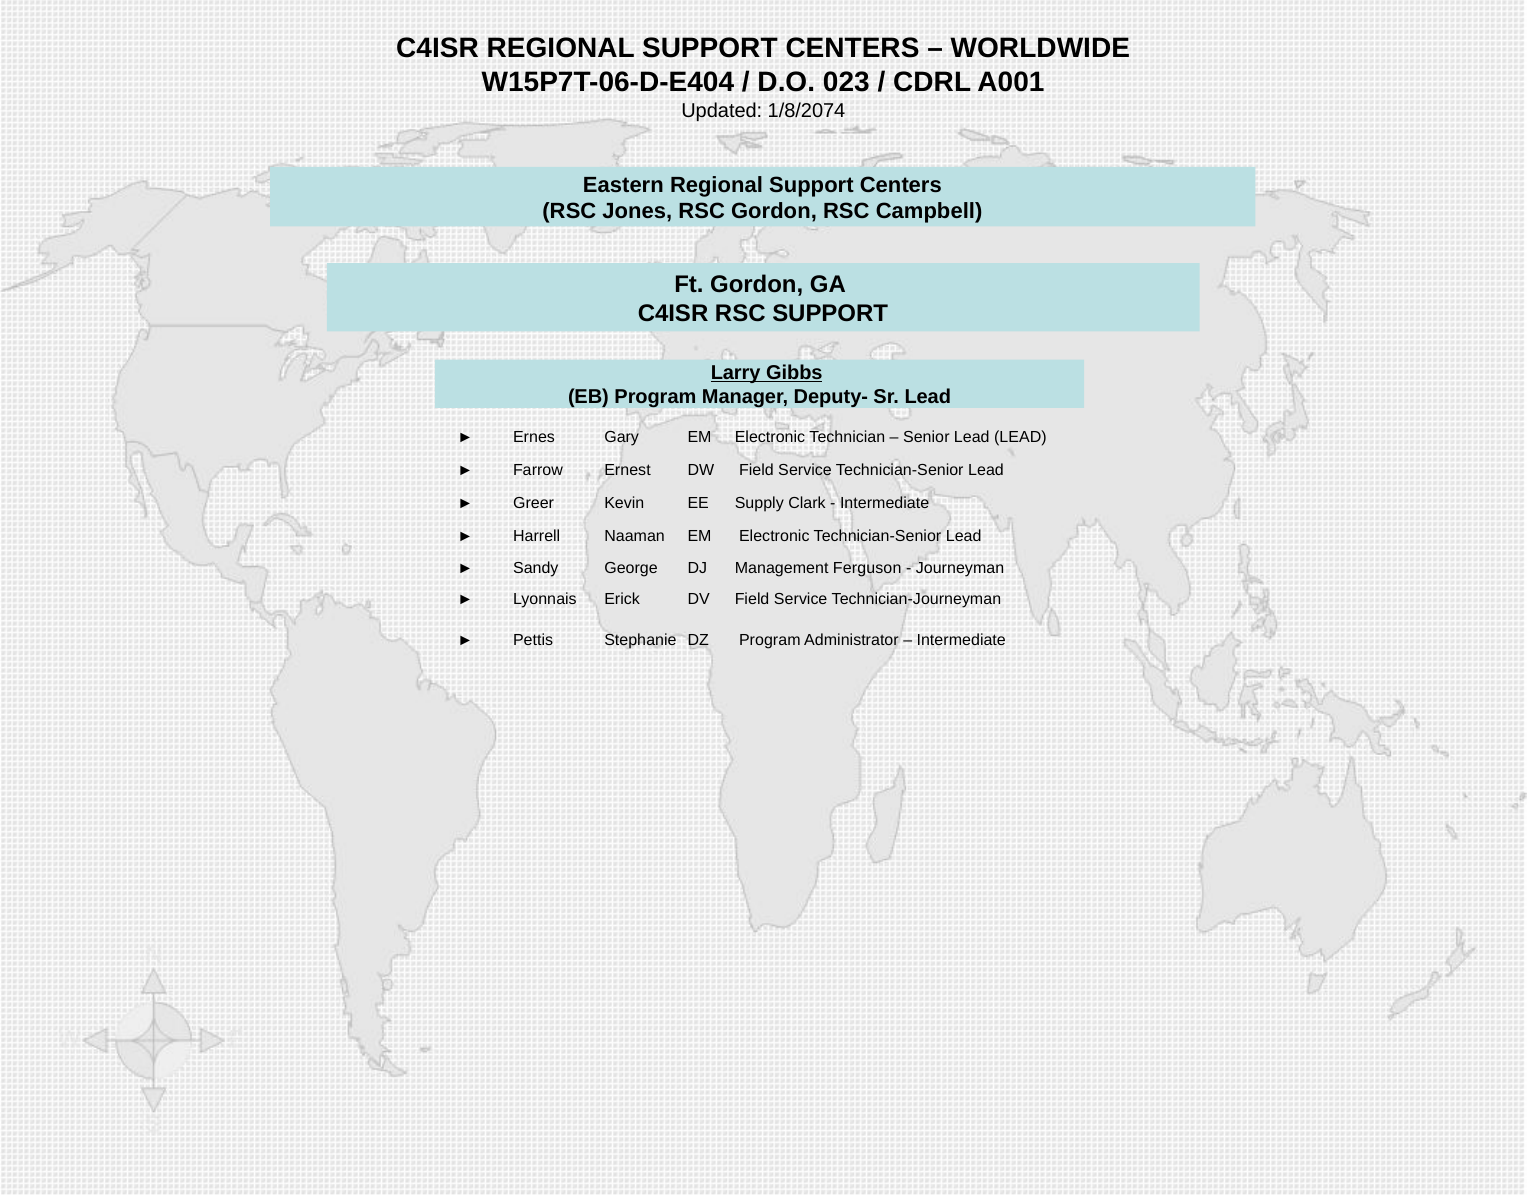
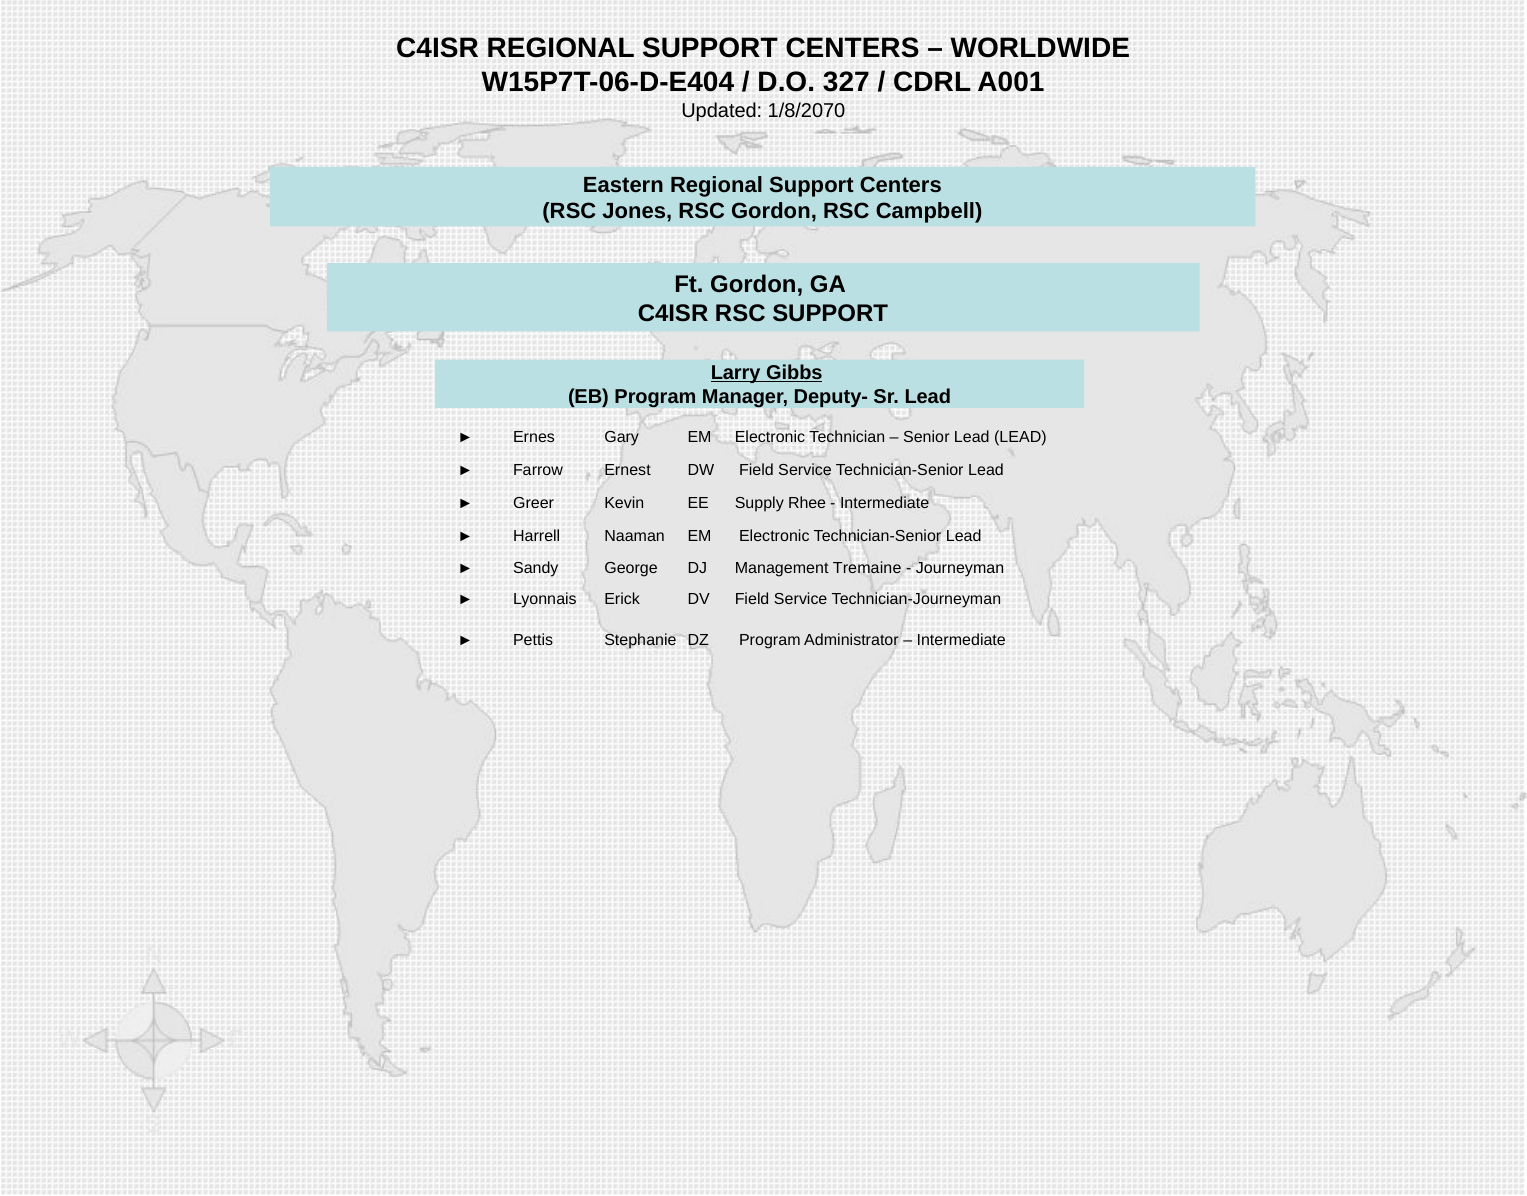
023: 023 -> 327 (846, 82)
1/8/2074: 1/8/2074 -> 1/8/2070 (807, 111)
Clark: Clark -> Rhee (807, 503)
Ferguson: Ferguson -> Tremaine (867, 568)
